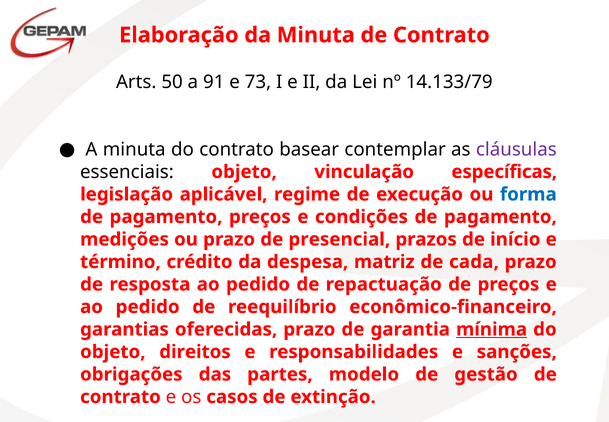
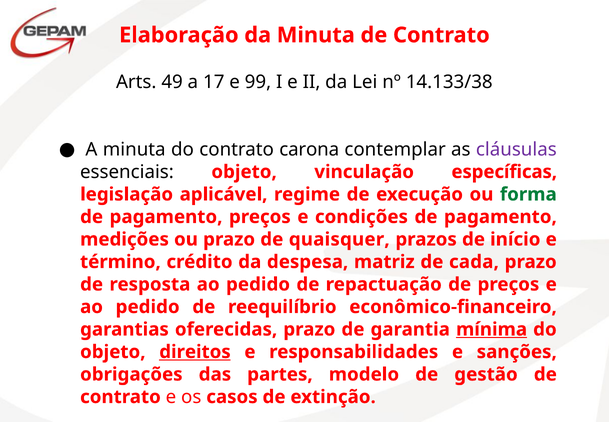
50: 50 -> 49 (172, 82)
91: 91 -> 17 (214, 82)
73: 73 -> 99 (258, 82)
14.133/79: 14.133/79 -> 14.133/38 (449, 82)
basear: basear -> carona (309, 149)
forma colour: blue -> green (528, 194)
presencial: presencial -> quaisquer (339, 239)
direitos underline: none -> present (195, 352)
